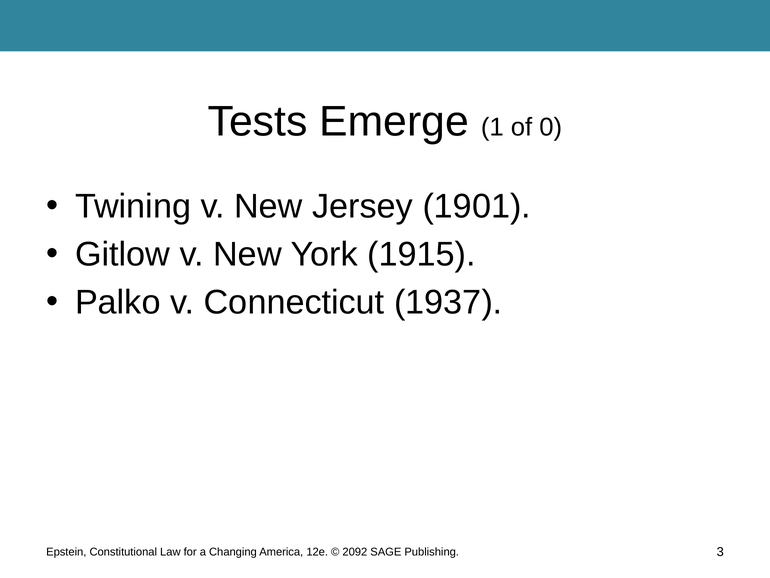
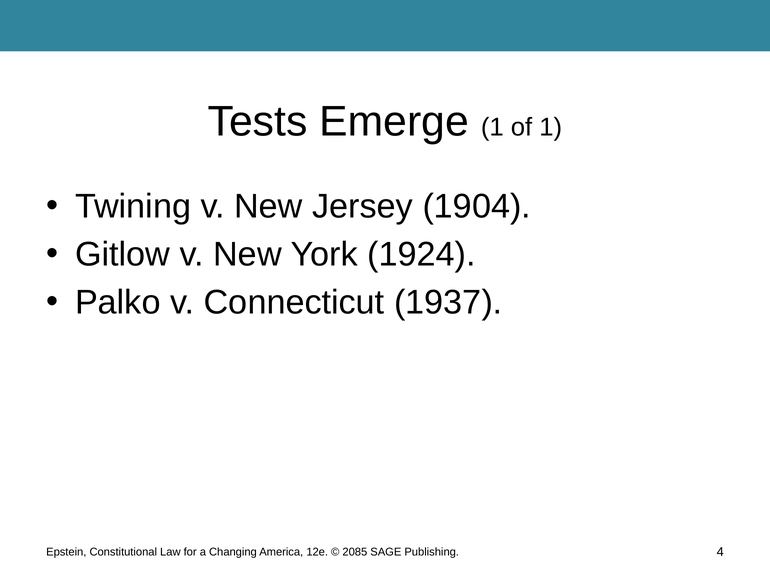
of 0: 0 -> 1 (551, 127)
1901: 1901 -> 1904 (477, 206)
1915: 1915 -> 1924 (422, 254)
2092: 2092 -> 2085 (355, 551)
3: 3 -> 4 (720, 552)
